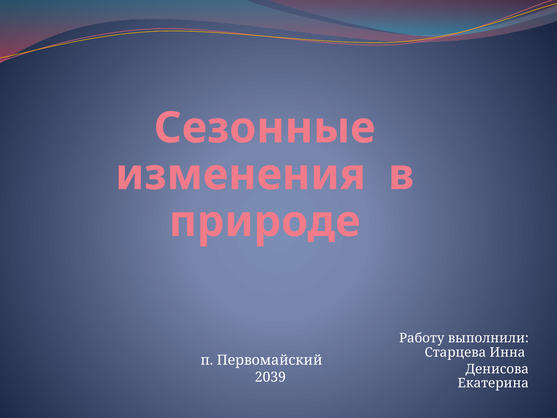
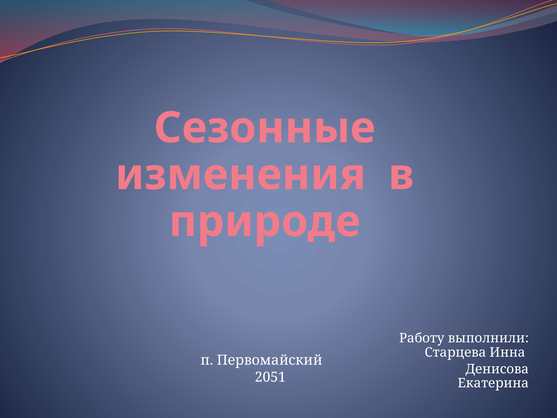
2039: 2039 -> 2051 (270, 377)
